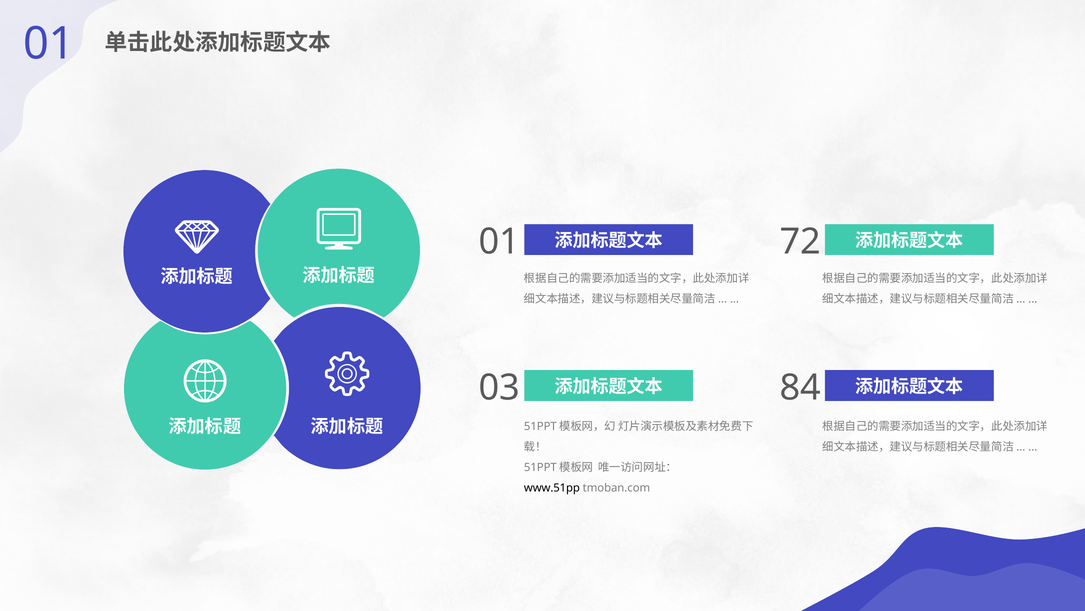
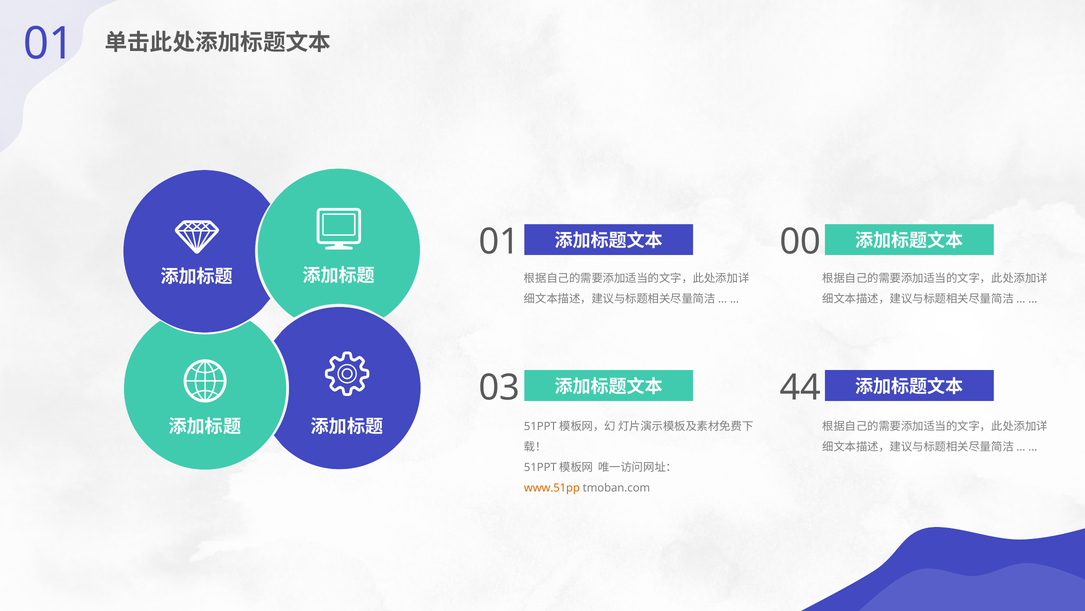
72: 72 -> 00 (800, 241)
84: 84 -> 44 (800, 387)
www.51pp colour: black -> orange (552, 487)
